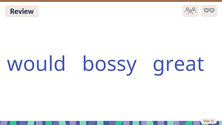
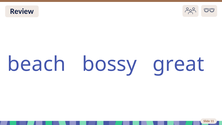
would: would -> beach (36, 64)
